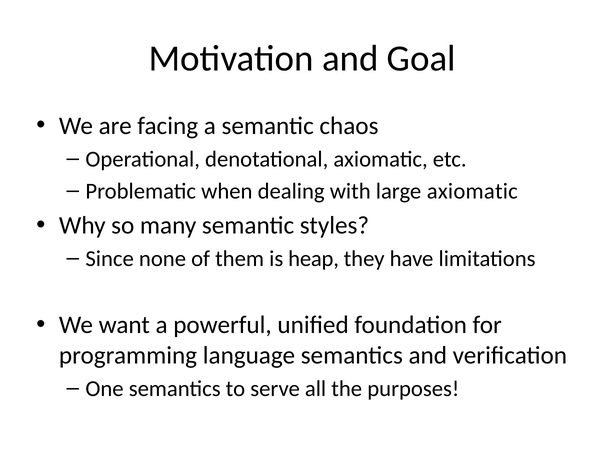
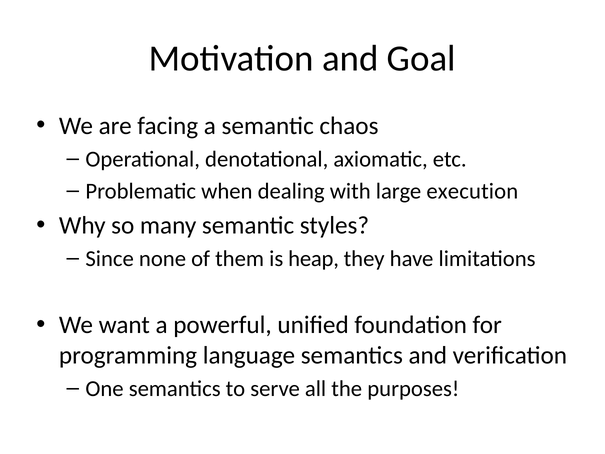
large axiomatic: axiomatic -> execution (472, 191)
